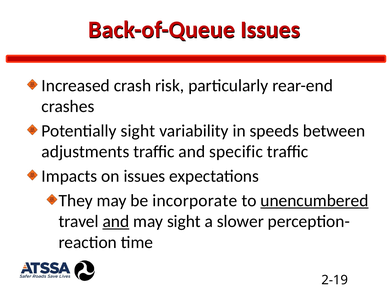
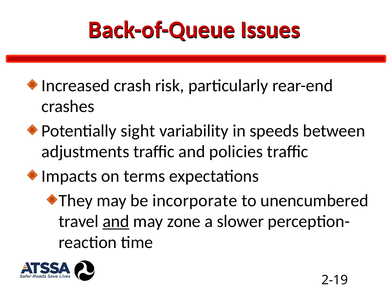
specific: specific -> policies (236, 152)
on issues: issues -> terms (144, 176)
unencumbered underline: present -> none (314, 201)
may sight: sight -> zone (184, 221)
